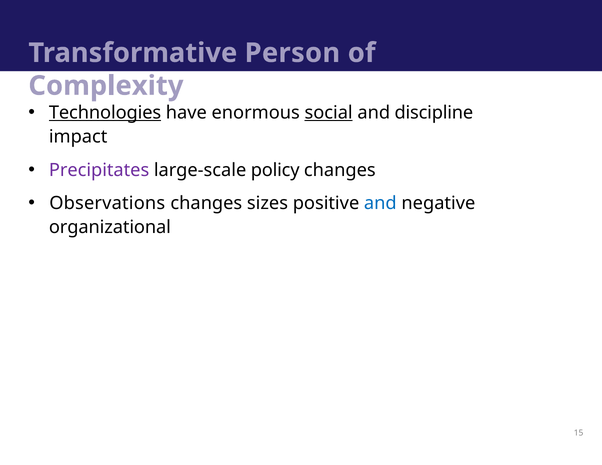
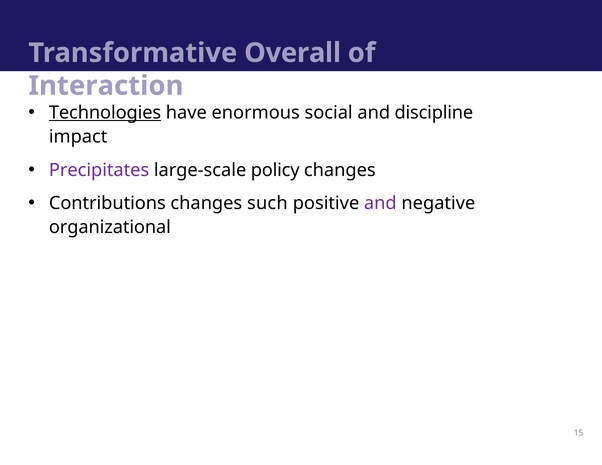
Person: Person -> Overall (293, 53)
Complexity: Complexity -> Interaction (106, 86)
social underline: present -> none (329, 113)
Observations: Observations -> Contributions (107, 203)
sizes: sizes -> such (267, 203)
and colour: blue -> purple (380, 203)
